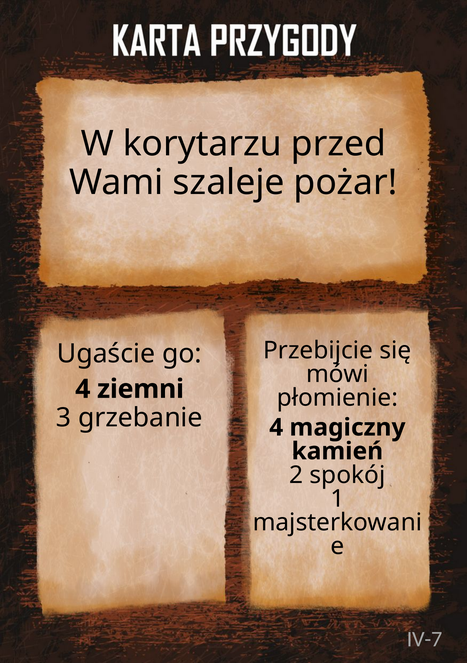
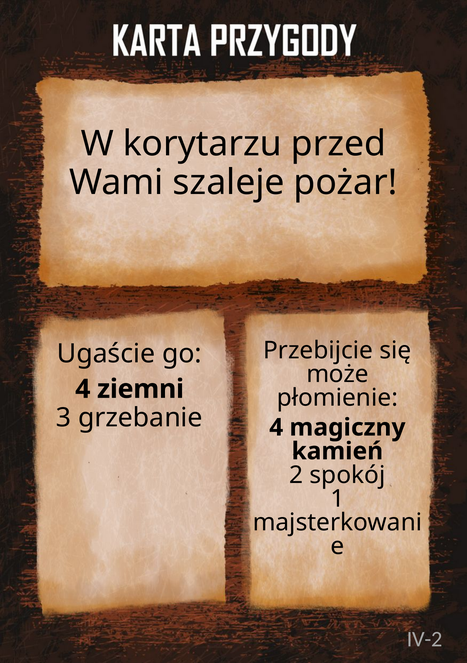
mówi: mówi -> może (337, 374)
IV-7: IV-7 -> IV-2 (424, 639)
